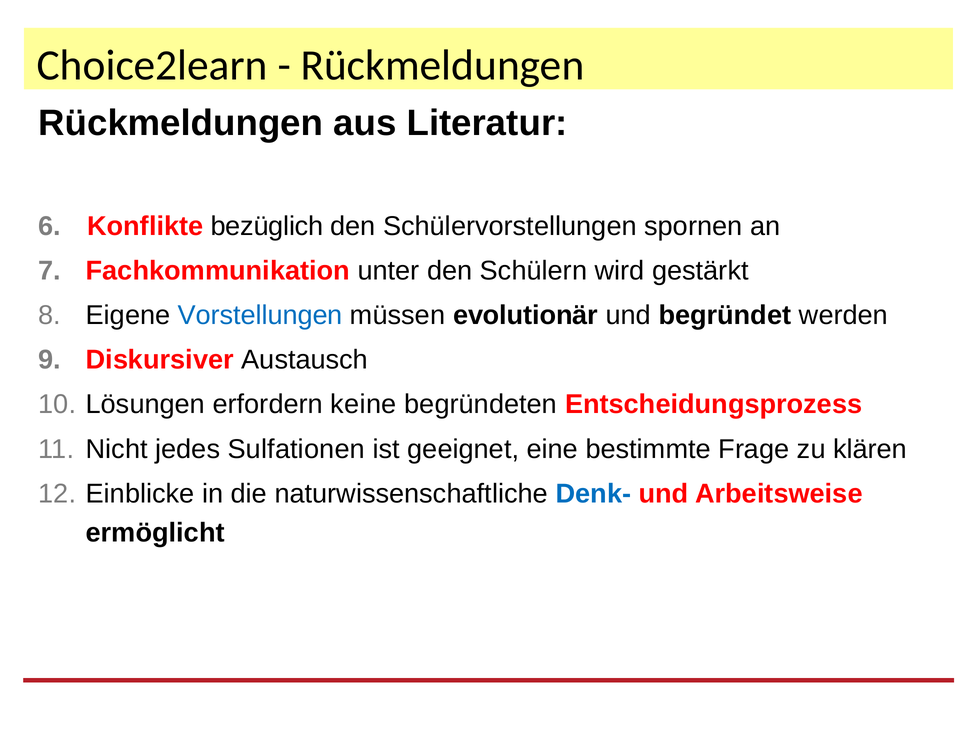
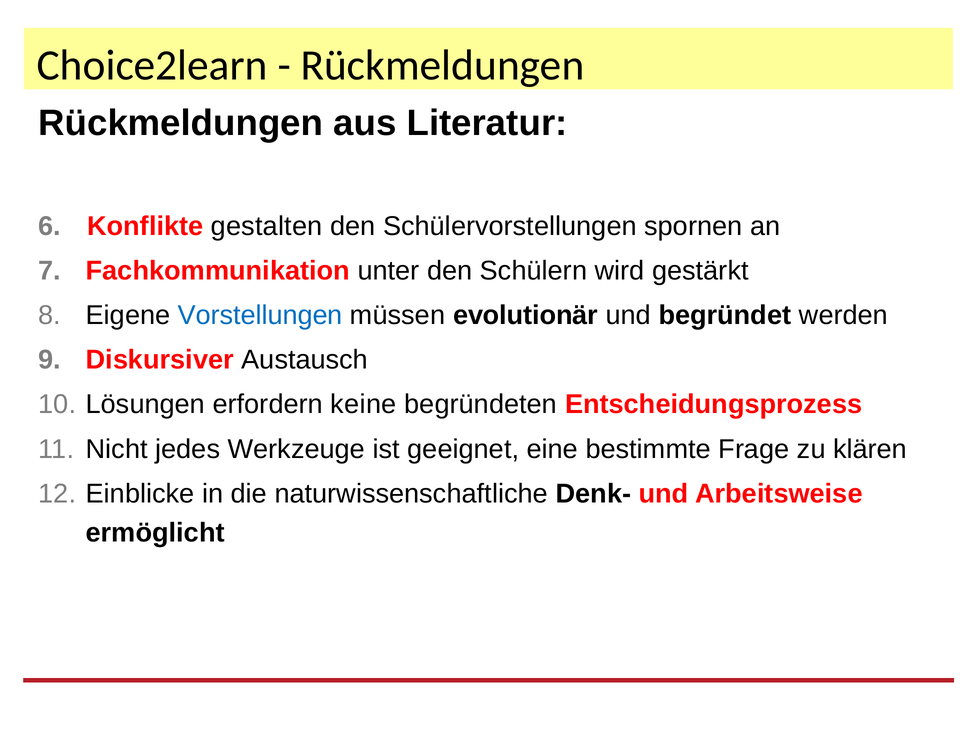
bezüglich: bezüglich -> gestalten (267, 226)
Sulfationen: Sulfationen -> Werkzeuge (296, 449)
Denk- colour: blue -> black (593, 493)
